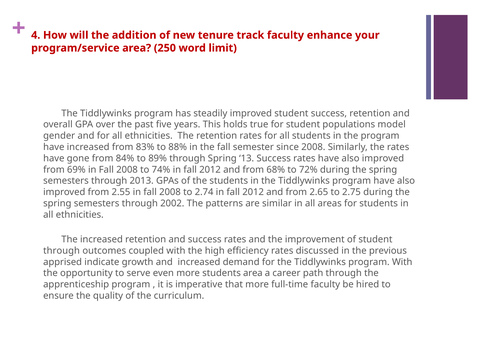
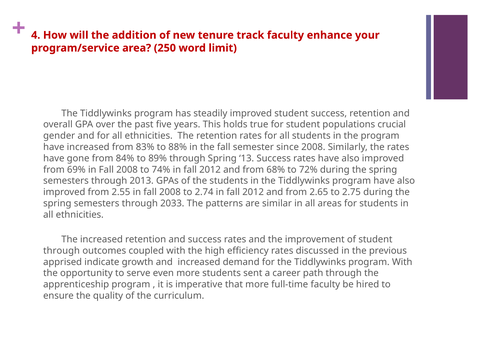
model: model -> crucial (392, 125)
2002: 2002 -> 2033 (172, 204)
students area: area -> sent (253, 273)
